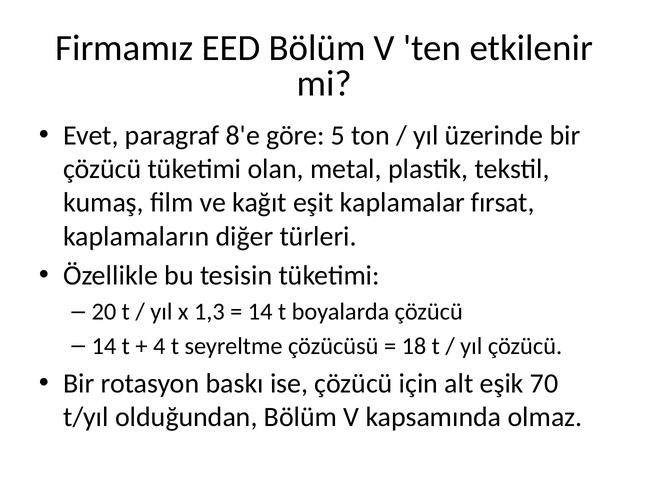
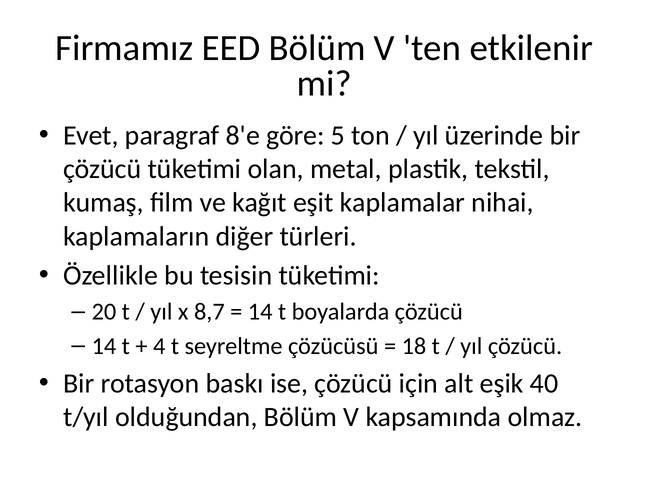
fırsat: fırsat -> nihai (503, 203)
1,3: 1,3 -> 8,7 (209, 312)
70: 70 -> 40 (544, 383)
